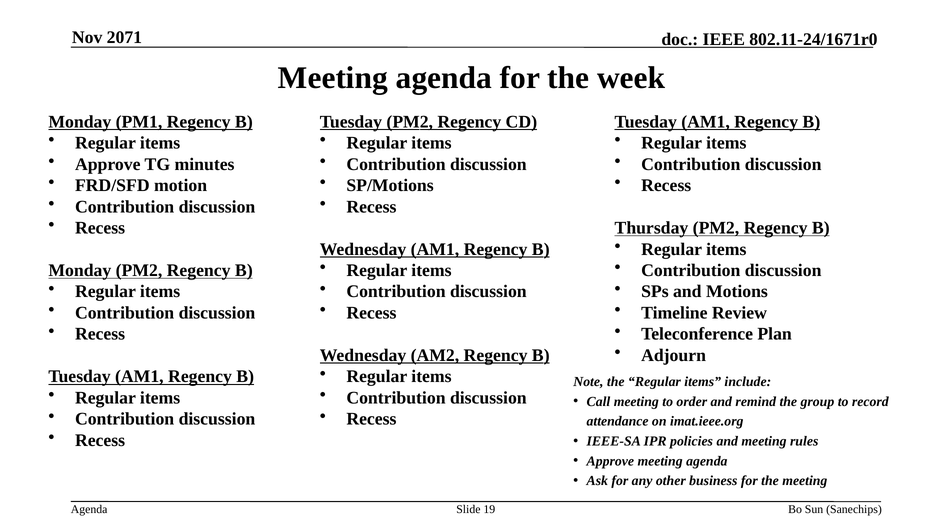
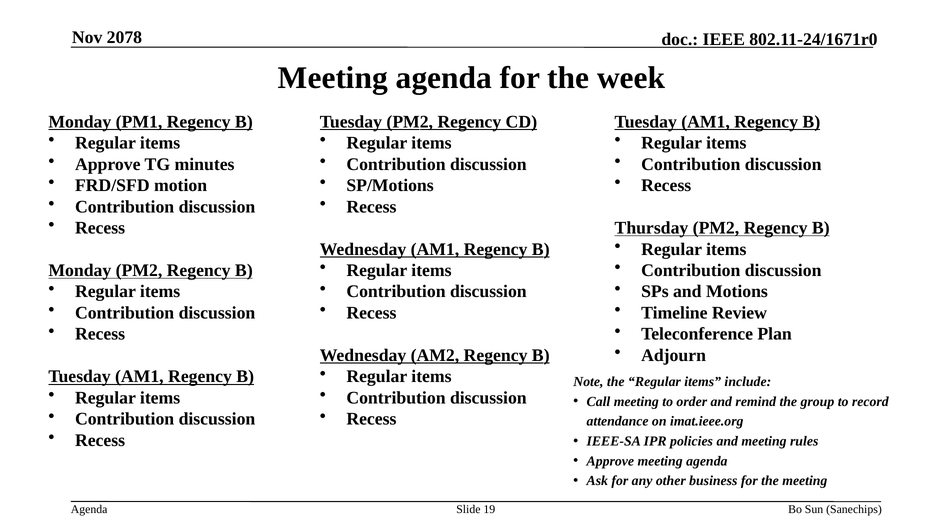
2071: 2071 -> 2078 (124, 38)
